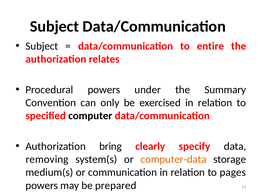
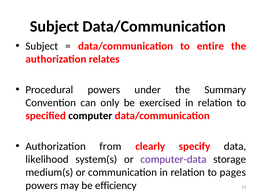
bring: bring -> from (110, 147)
removing: removing -> likelihood (47, 160)
computer-data colour: orange -> purple (174, 160)
prepared: prepared -> efficiency (116, 186)
